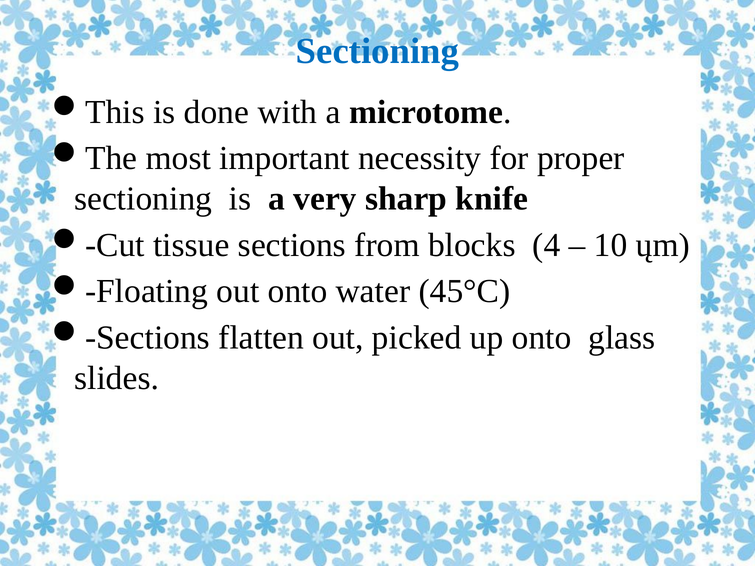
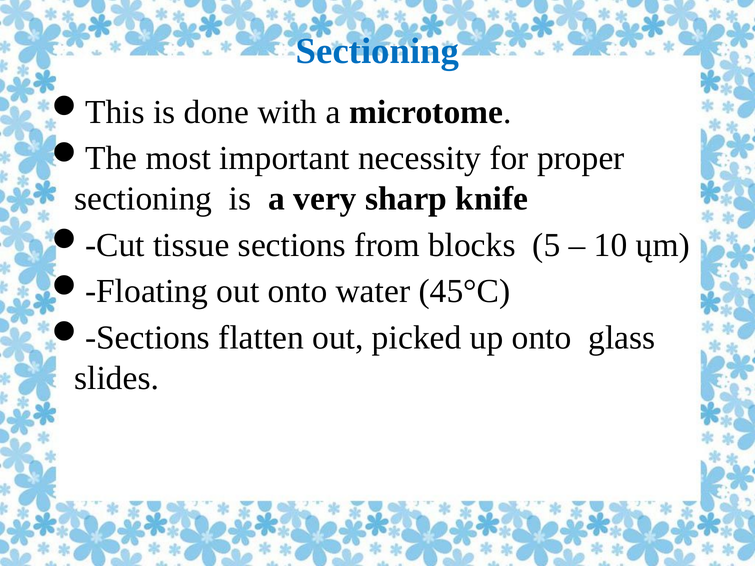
4: 4 -> 5 (546, 245)
